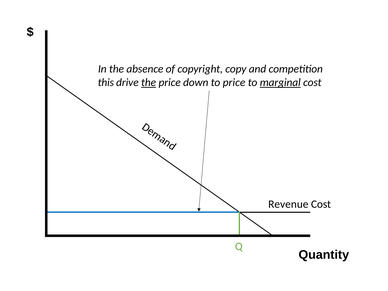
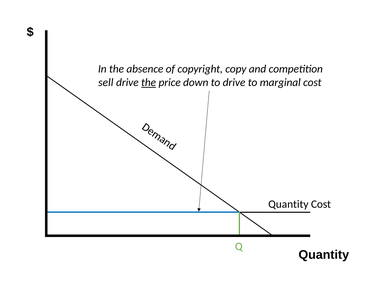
this: this -> sell (106, 82)
to price: price -> drive (234, 82)
marginal underline: present -> none (280, 82)
Revenue: Revenue -> Quantity (288, 204)
